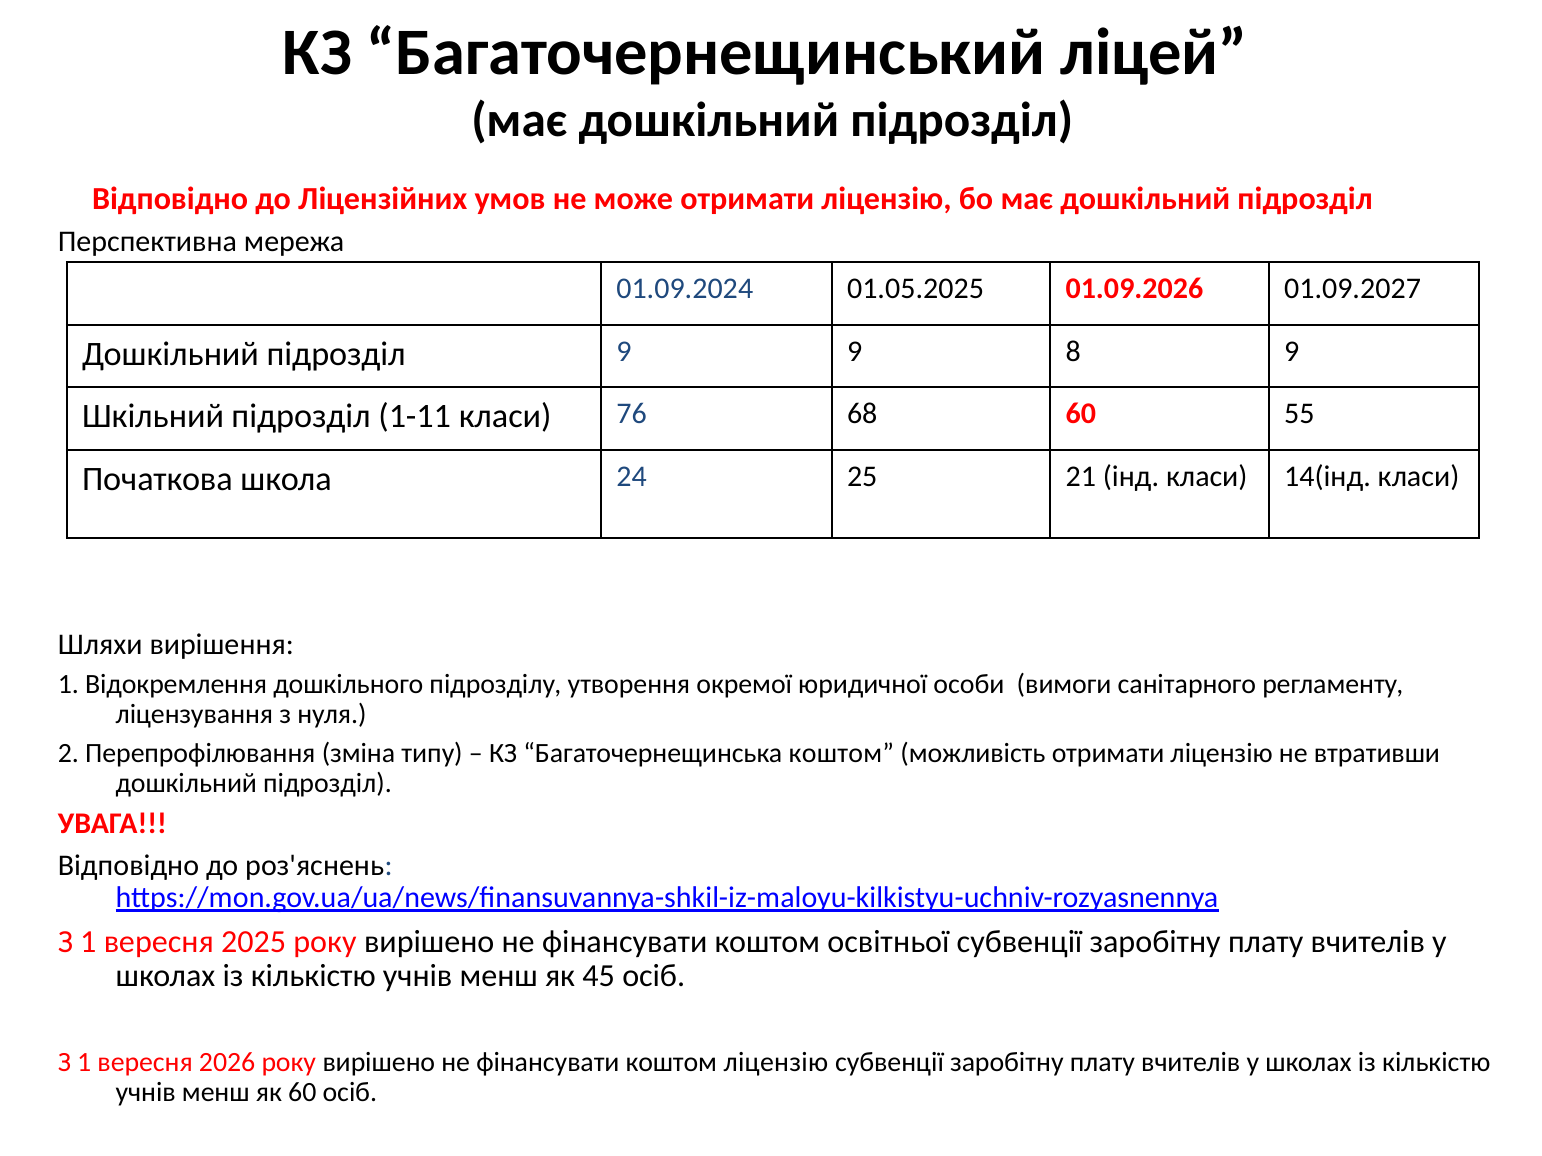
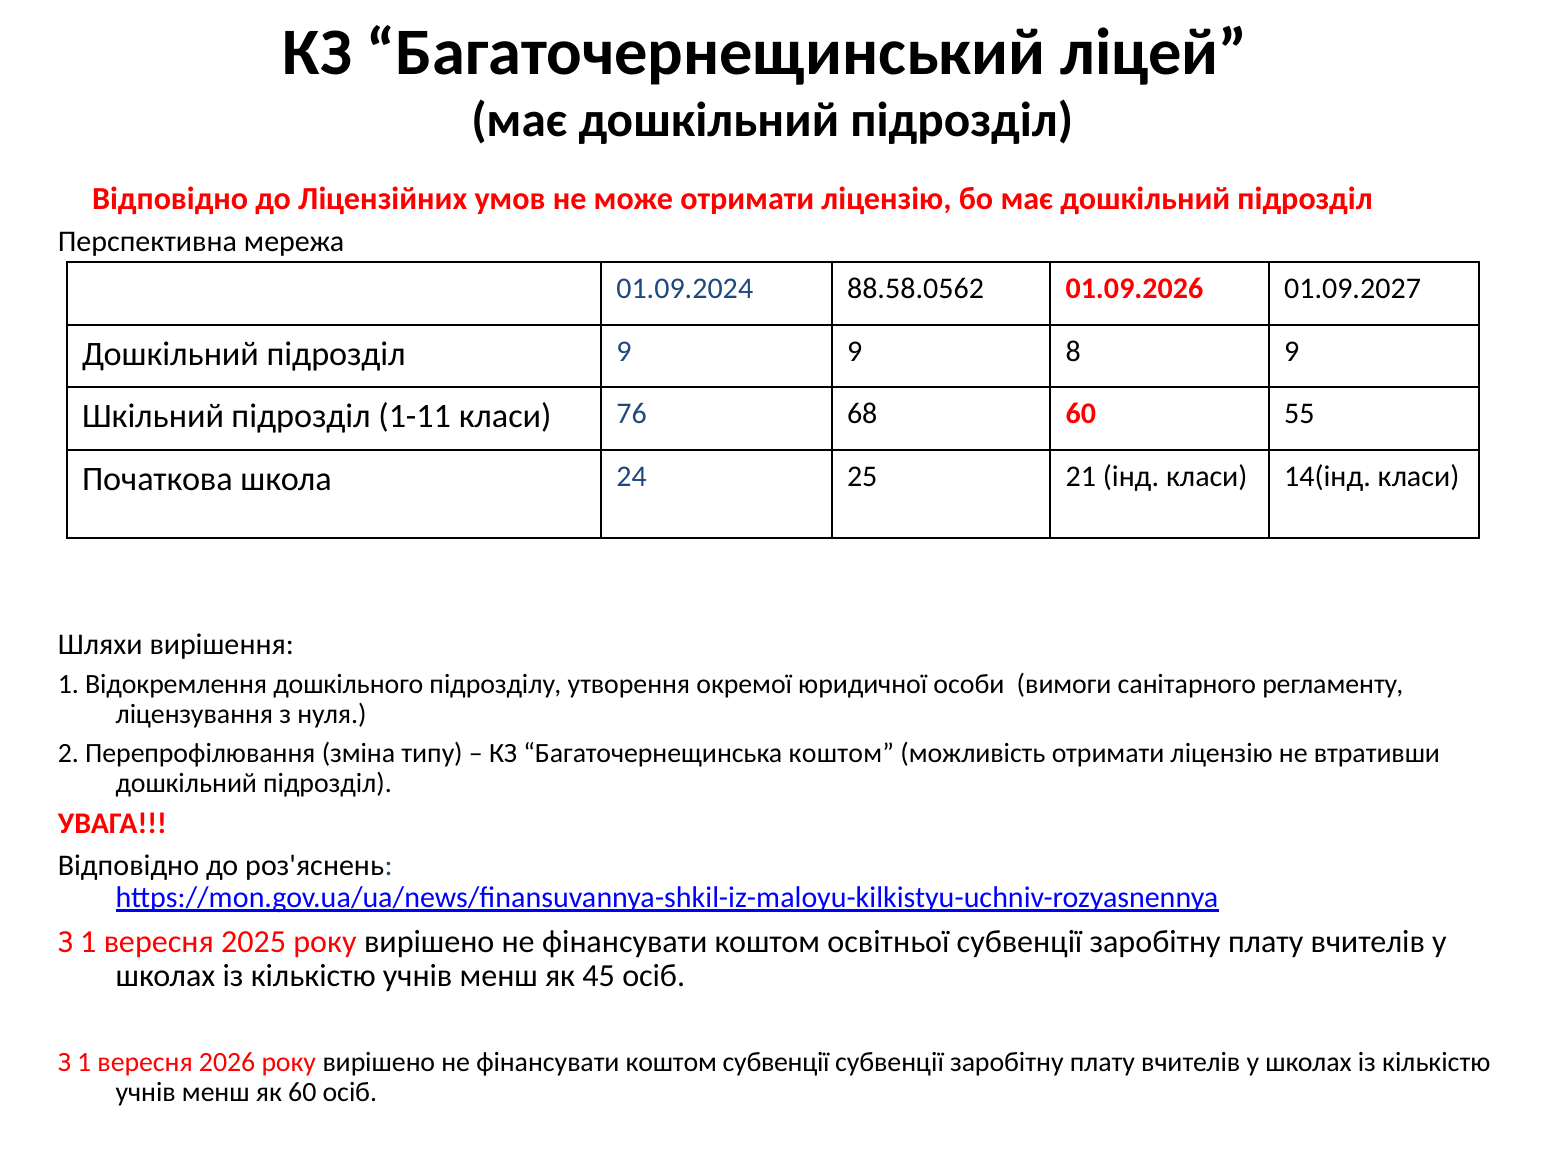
01.05.2025: 01.05.2025 -> 88.58.0562 (915, 289)
коштом ліцензію: ліцензію -> субвенції (776, 1062)
